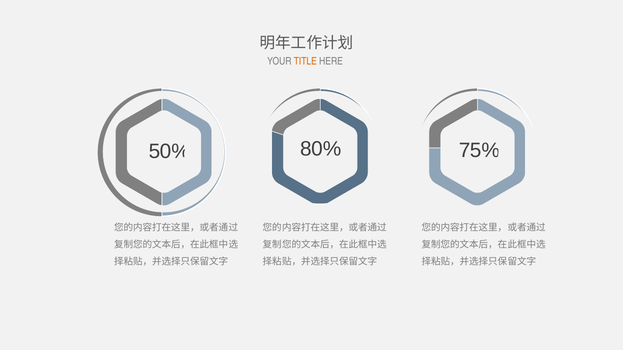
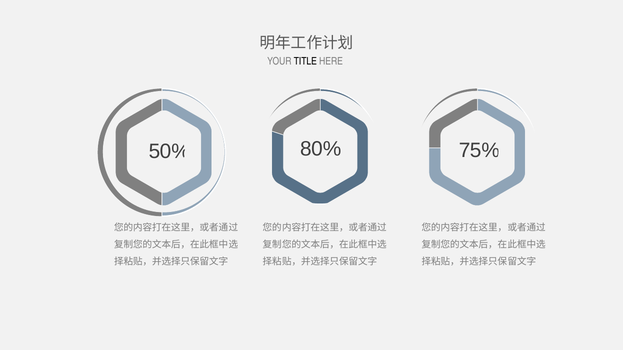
TITLE colour: orange -> black (305, 61)
